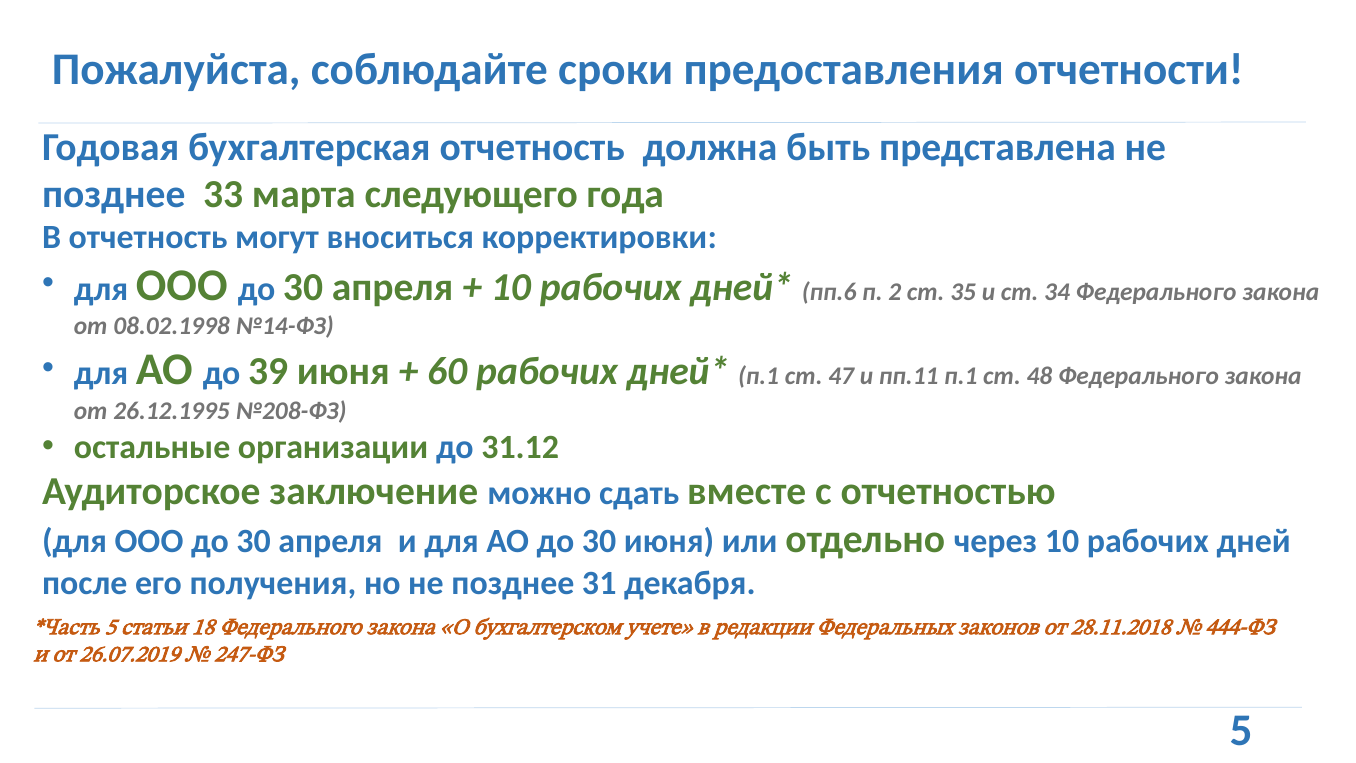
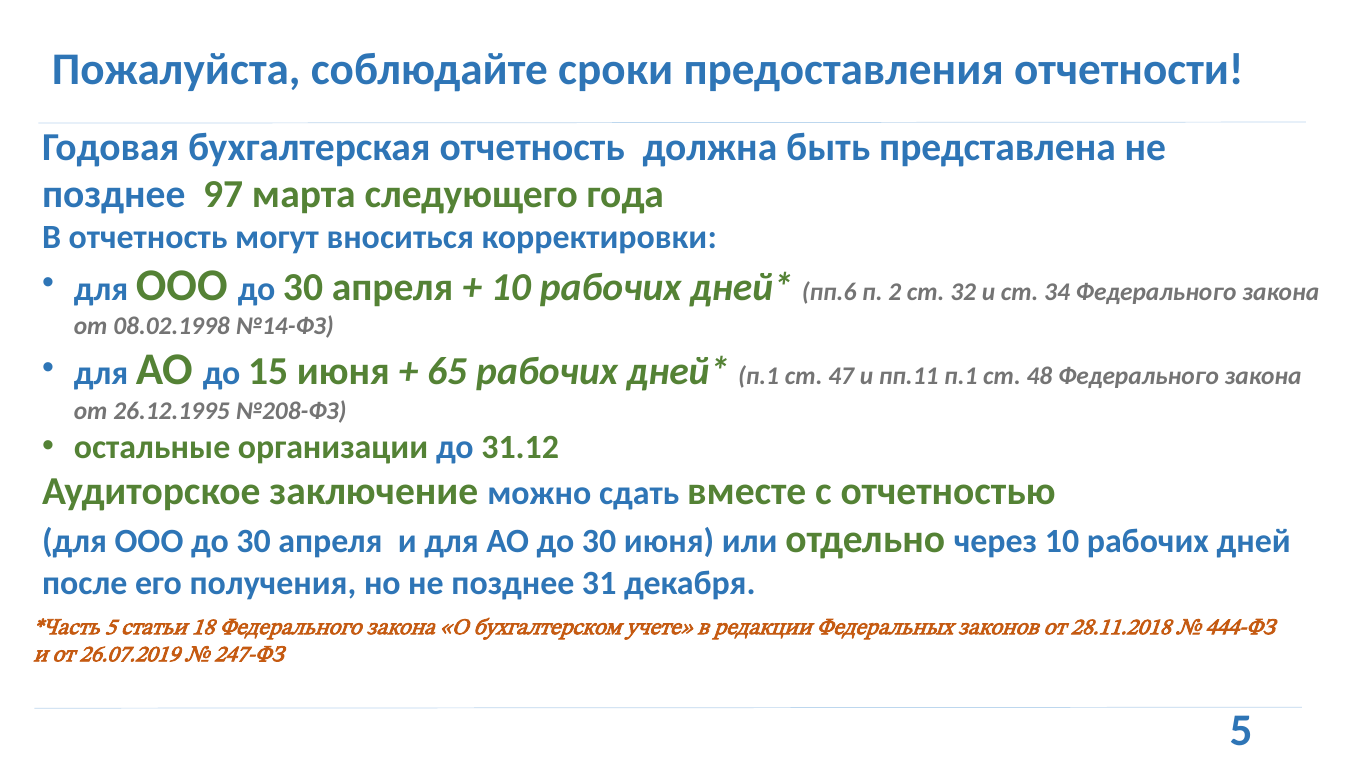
33: 33 -> 97 (223, 195)
35: 35 -> 32 (963, 292)
39: 39 -> 15 (268, 372)
60: 60 -> 65 (447, 372)
